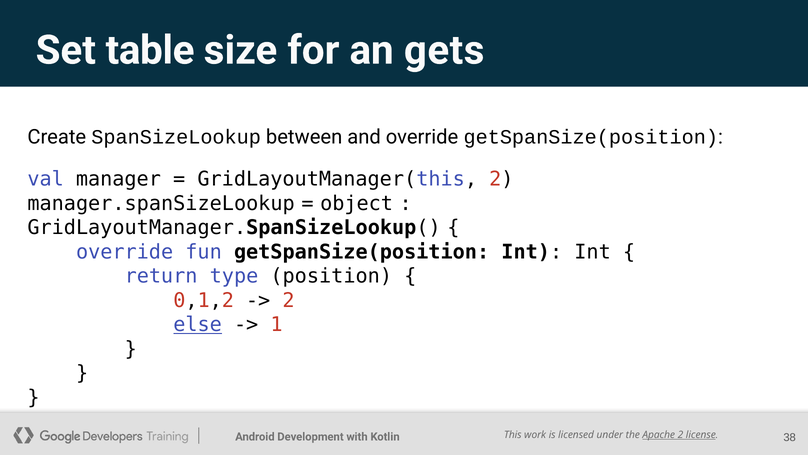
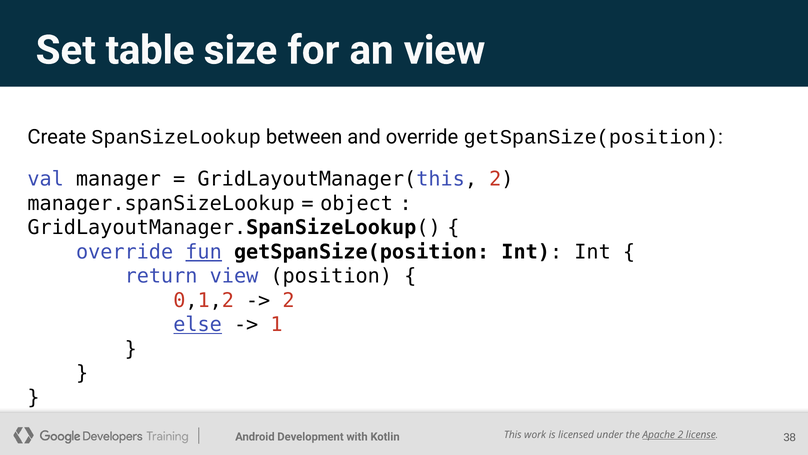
an gets: gets -> view (445, 50)
fun underline: none -> present (204, 252)
return type: type -> view (234, 276)
